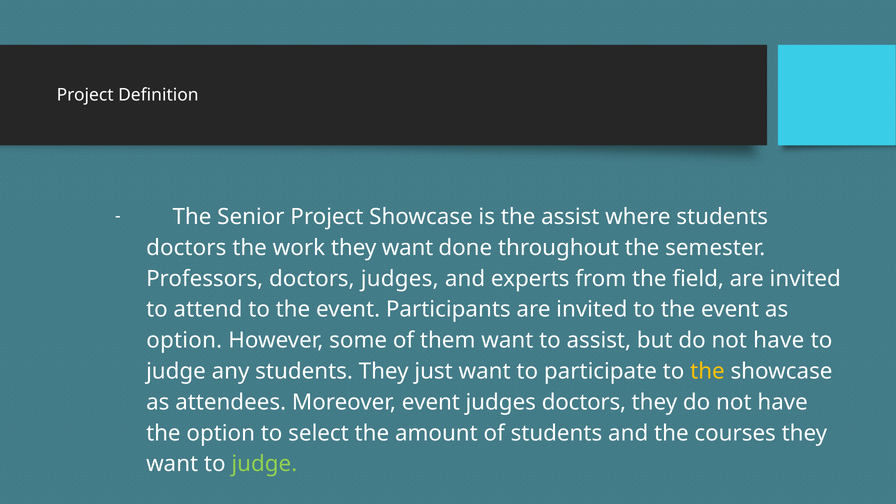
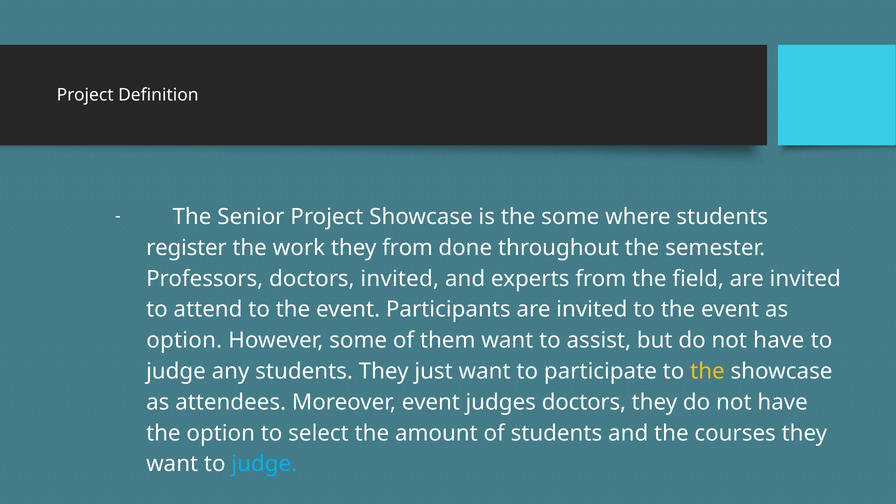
the assist: assist -> some (570, 217)
doctors: doctors -> register (186, 248)
work they want: want -> from (408, 248)
doctors judges: judges -> invited (400, 279)
judge colour: light green -> light blue (264, 464)
